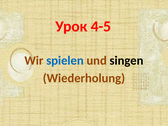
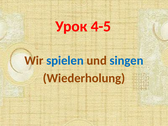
singen colour: black -> blue (127, 60)
